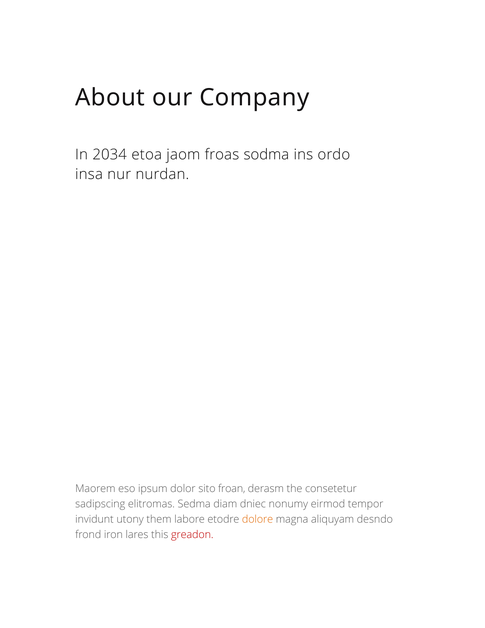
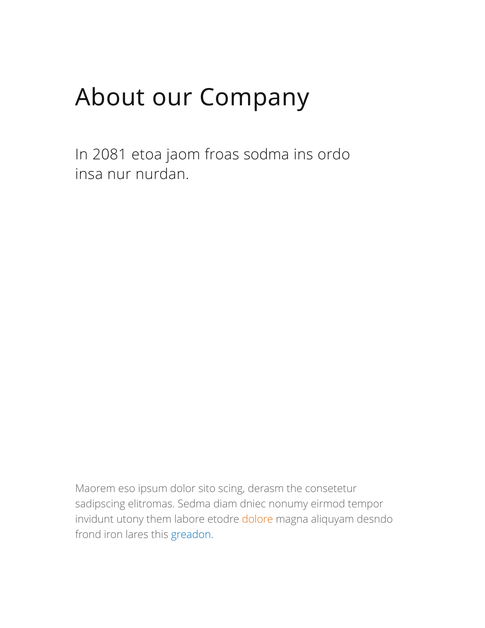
2034: 2034 -> 2081 (110, 154)
froan: froan -> scing (232, 488)
greadon colour: red -> blue (192, 534)
